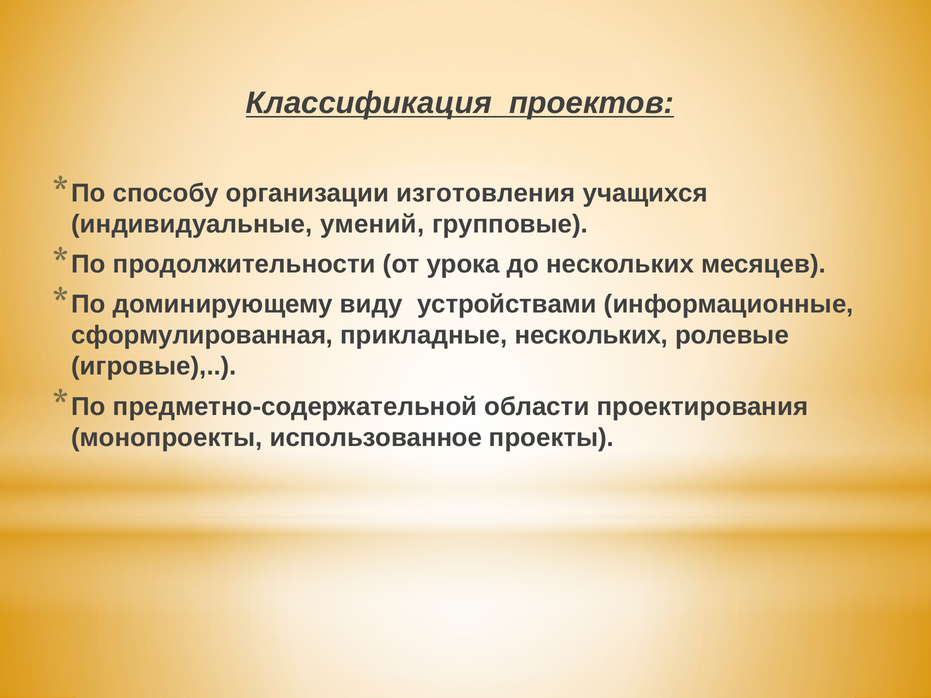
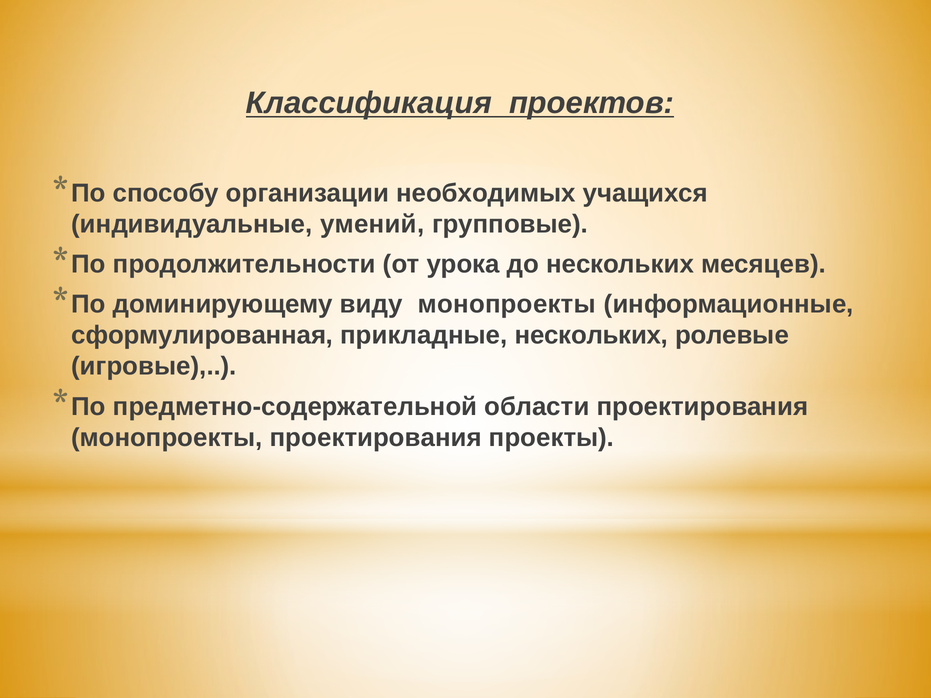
изготовления: изготовления -> необходимых (486, 193)
виду устройствами: устройствами -> монопроекты (507, 304)
монопроекты использованное: использованное -> проектирования (376, 438)
